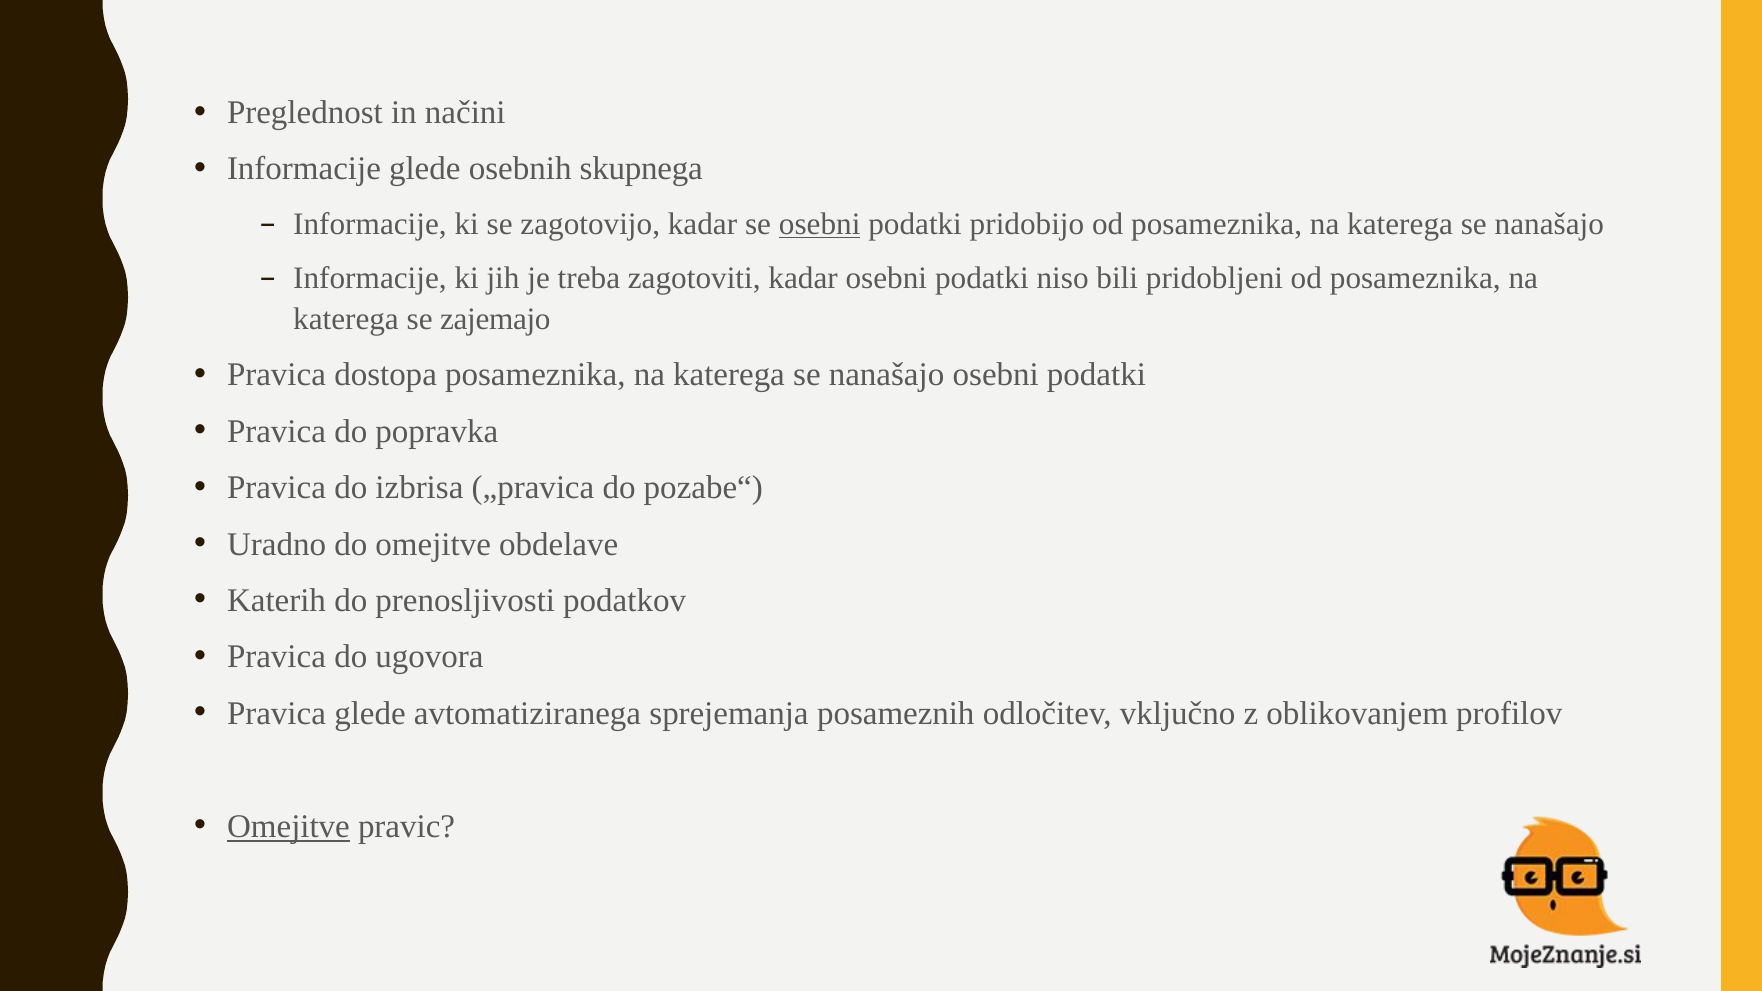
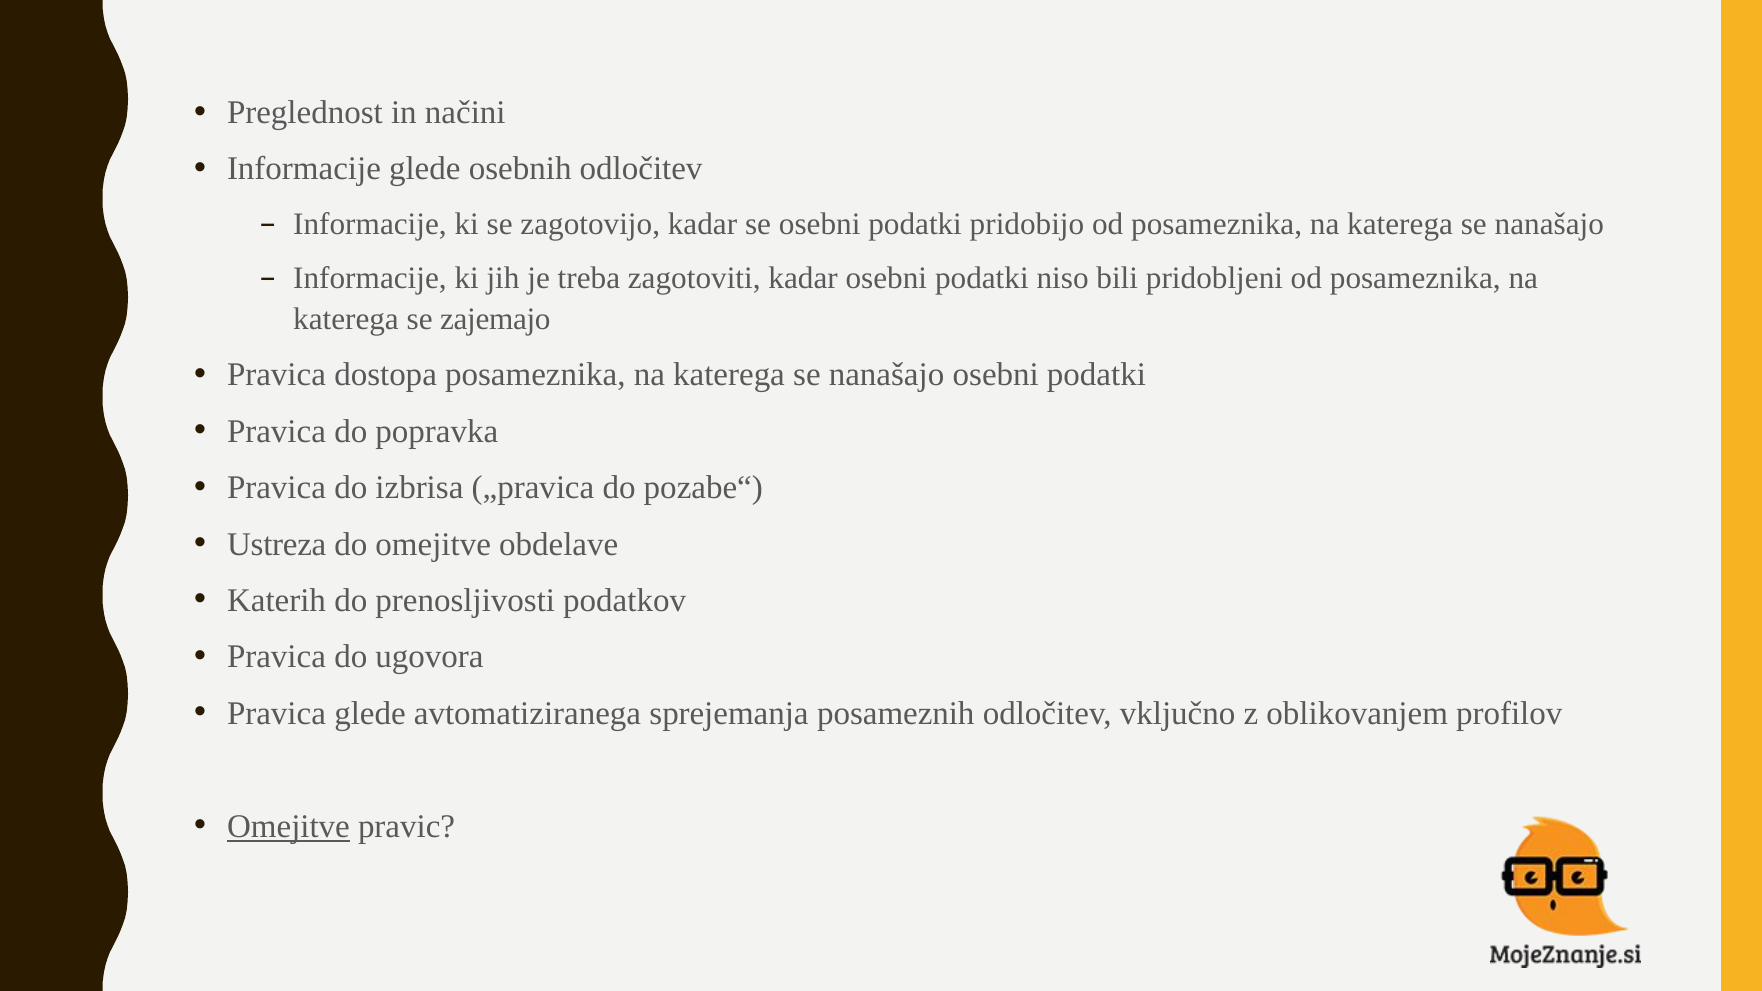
osebnih skupnega: skupnega -> odločitev (641, 169)
osebni underline: present -> none (820, 224)
Uradno: Uradno -> Ustreza (277, 544)
